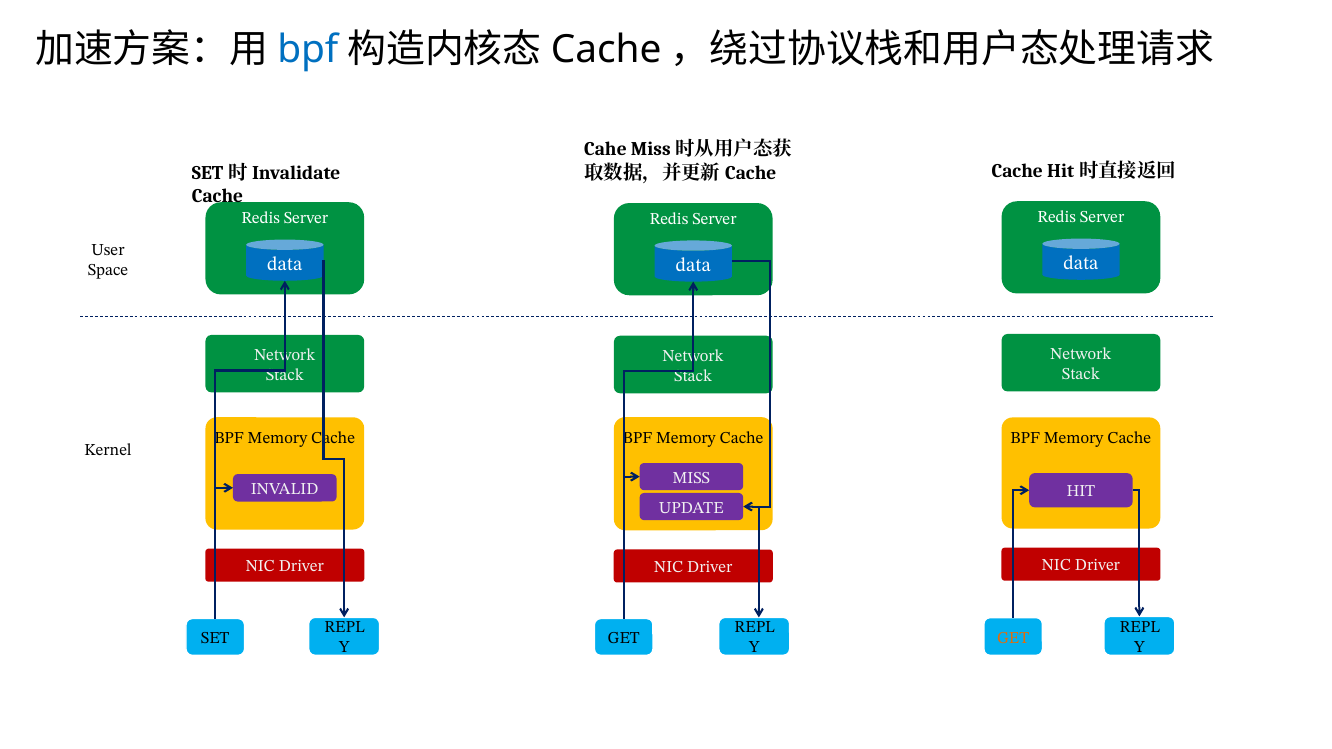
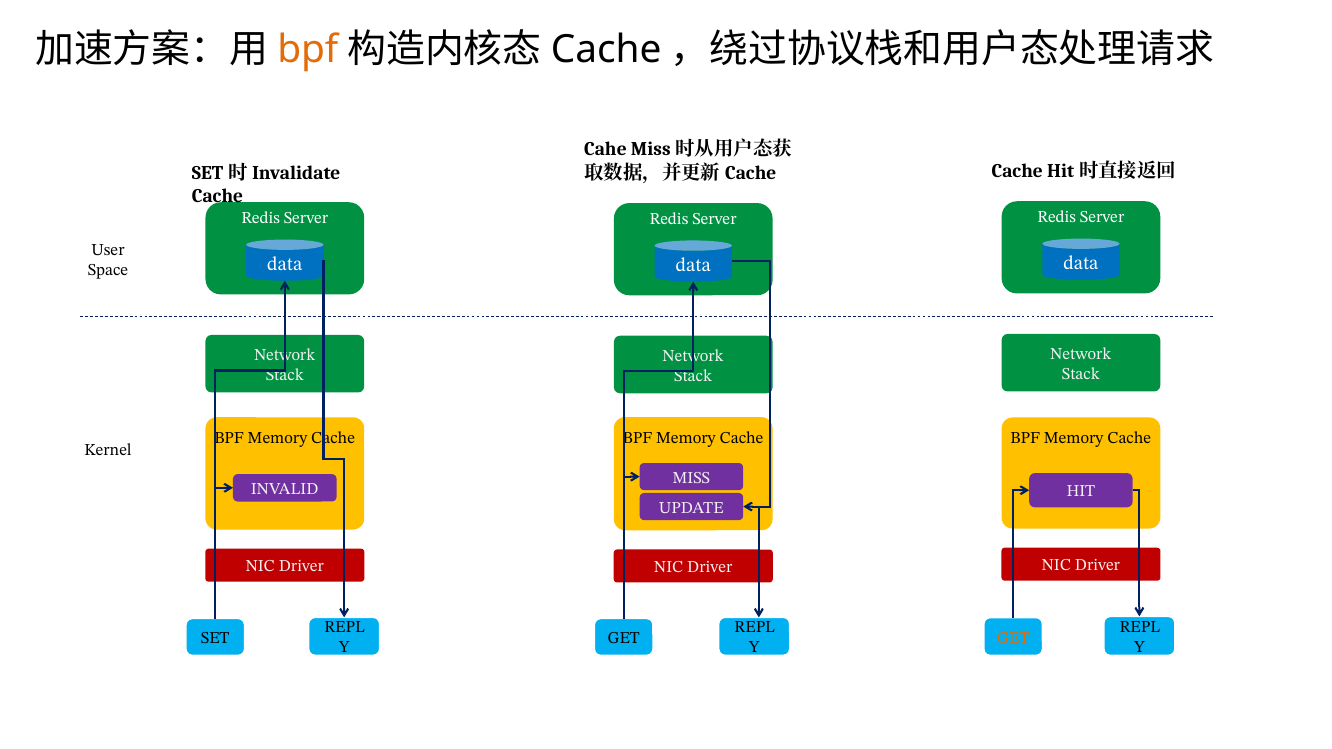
bpf colour: blue -> orange (308, 50)
